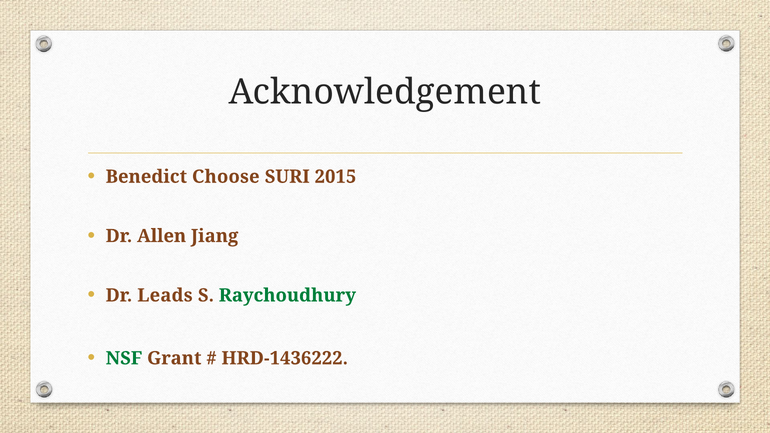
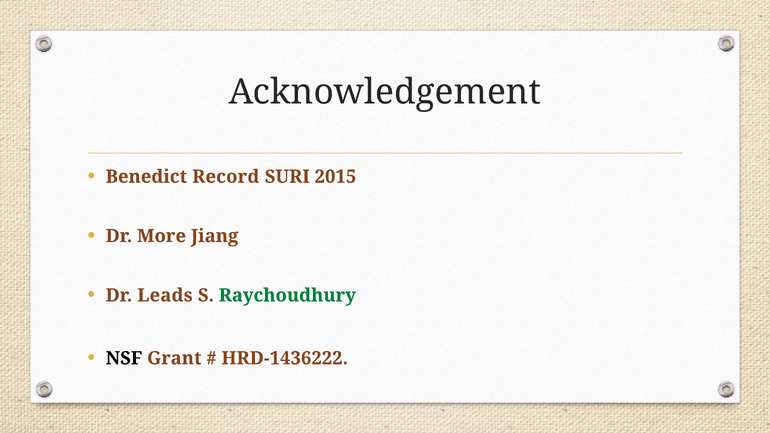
Choose: Choose -> Record (226, 177)
Allen: Allen -> More (162, 236)
NSF colour: green -> black (124, 358)
